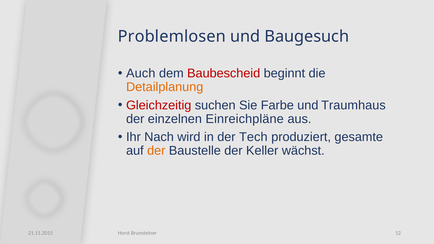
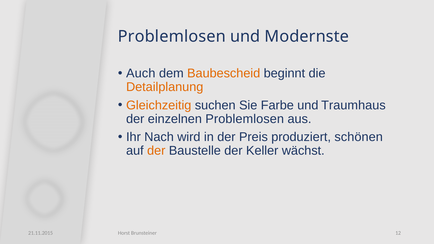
Baugesuch: Baugesuch -> Modernste (307, 36)
Baubescheid colour: red -> orange (224, 73)
Gleichzeitig colour: red -> orange (159, 105)
einzelnen Einreichpläne: Einreichpläne -> Problemlosen (245, 119)
Tech: Tech -> Preis (253, 137)
gesamte: gesamte -> schönen (359, 137)
